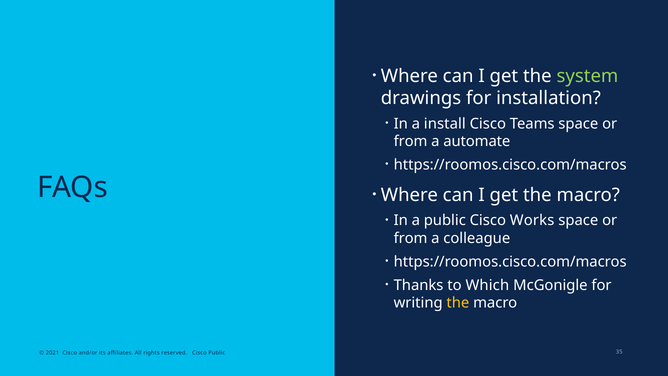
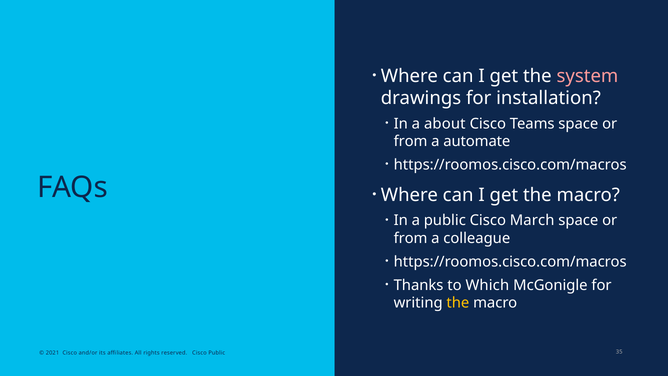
system colour: light green -> pink (587, 76)
install: install -> about (445, 124)
Works: Works -> March (532, 220)
